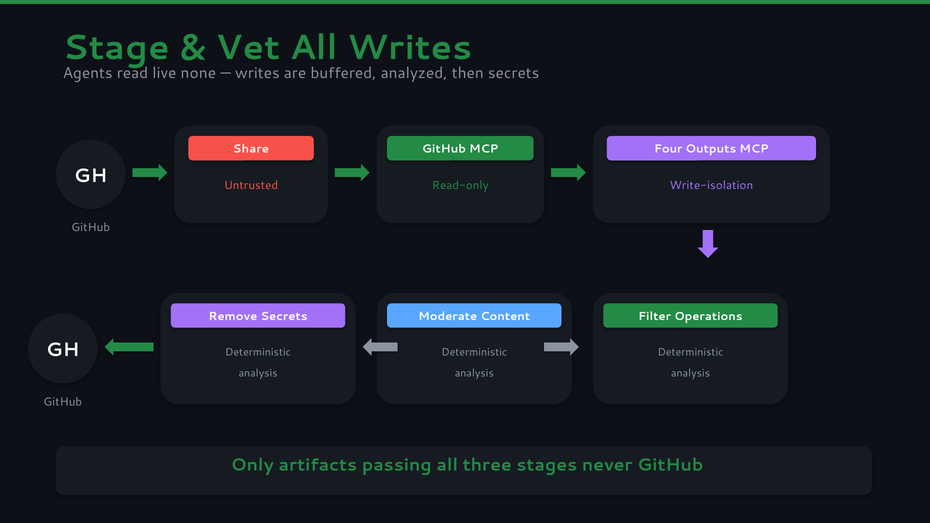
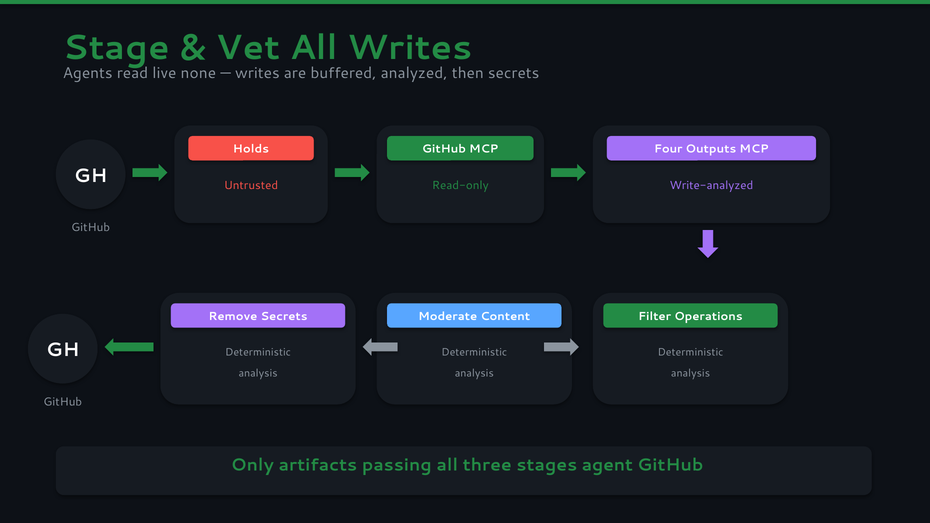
Share: Share -> Holds (251, 149)
Write-isolation: Write-isolation -> Write-analyzed (711, 186)
never: never -> agent (607, 465)
